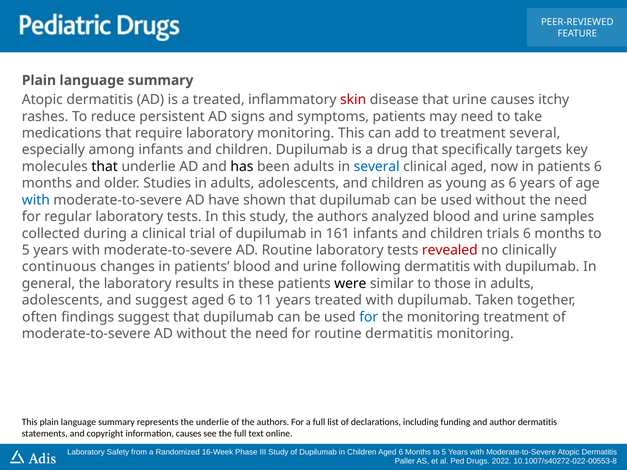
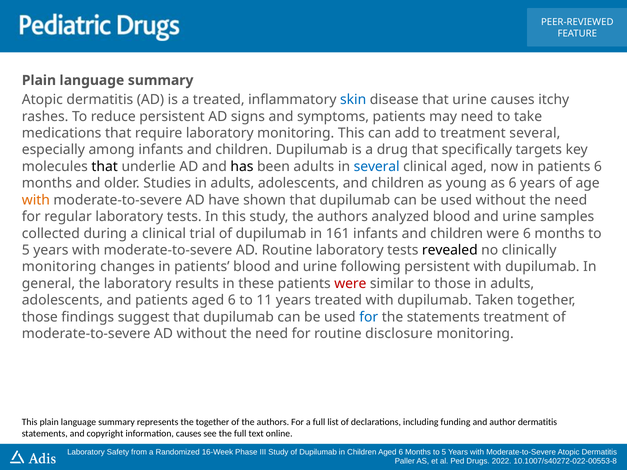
skin colour: red -> blue (353, 100)
with colour: blue -> orange (36, 200)
children trials: trials -> were (503, 234)
revealed colour: red -> black (450, 250)
continuous: continuous -> monitoring (59, 267)
following dermatitis: dermatitis -> persistent (437, 267)
were colour: black -> red (350, 284)
and suggest: suggest -> patients (162, 300)
often: often -> those (40, 317)
the monitoring: monitoring -> statements (443, 317)
routine dermatitis: dermatitis -> disclosure (399, 334)
the underlie: underlie -> together (212, 422)
